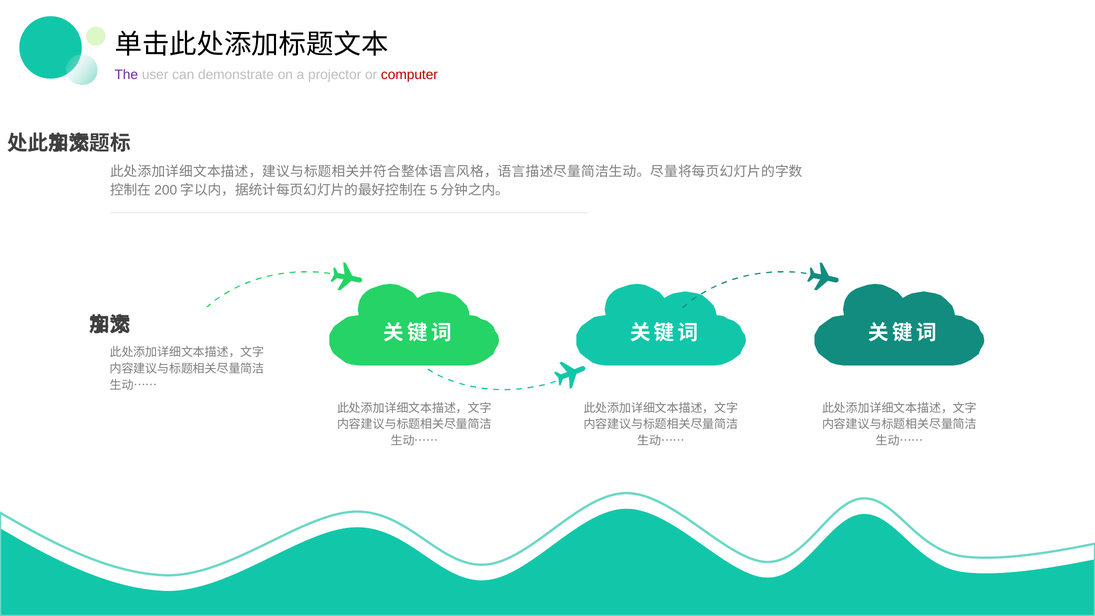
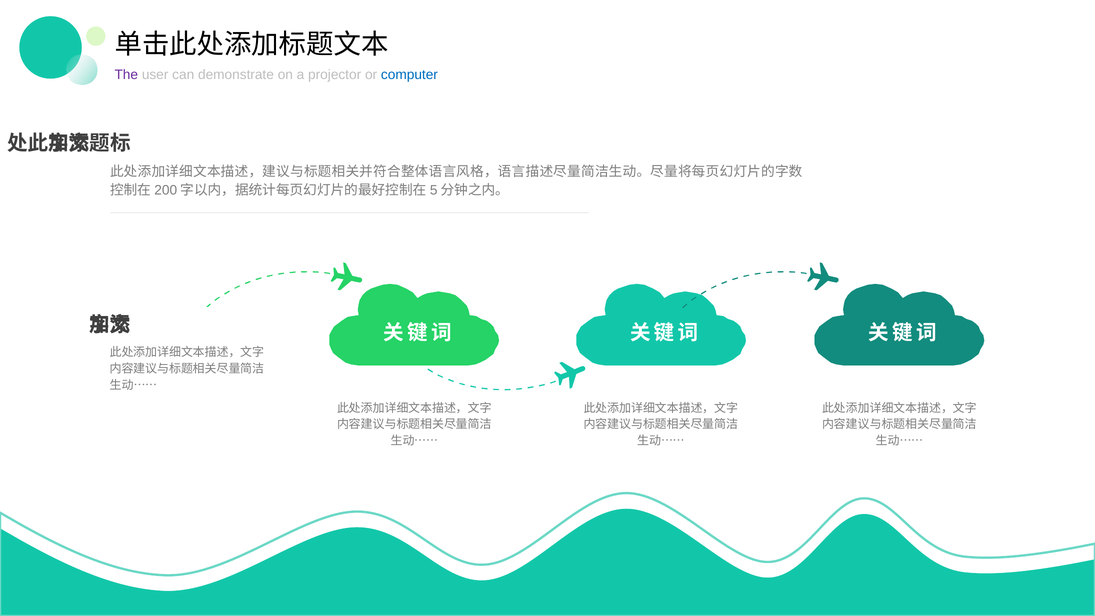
computer colour: red -> blue (409, 75)
